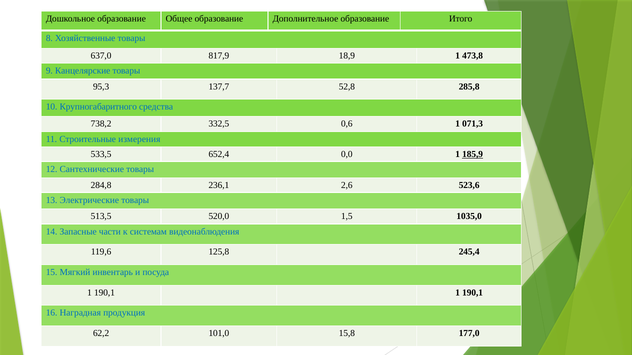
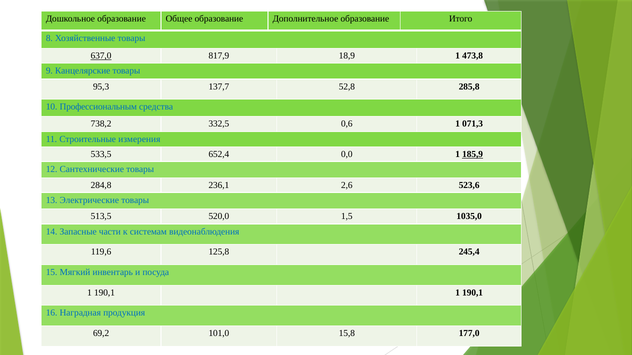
637,0 underline: none -> present (101, 56)
Крупногабаритного: Крупногабаритного -> Профессиональным (98, 107)
62,2: 62,2 -> 69,2 (101, 334)
